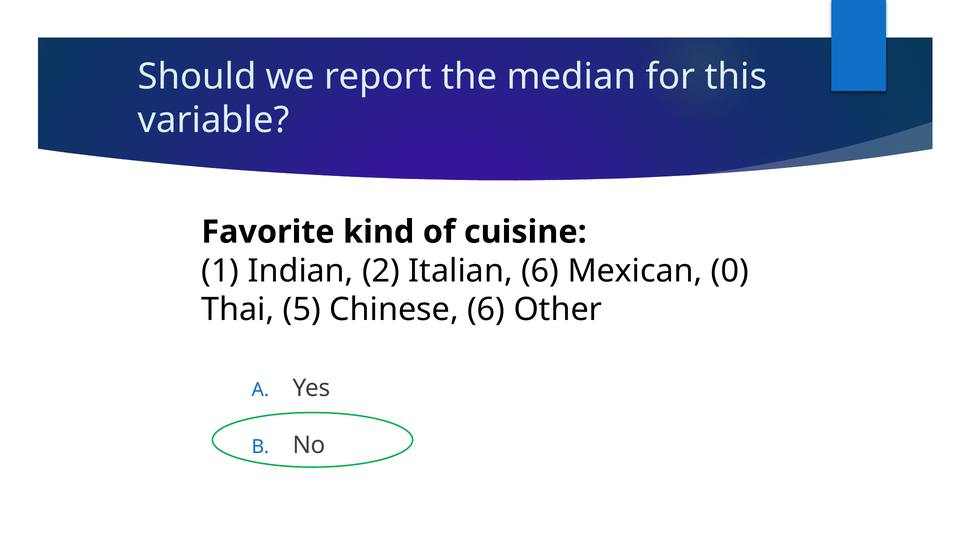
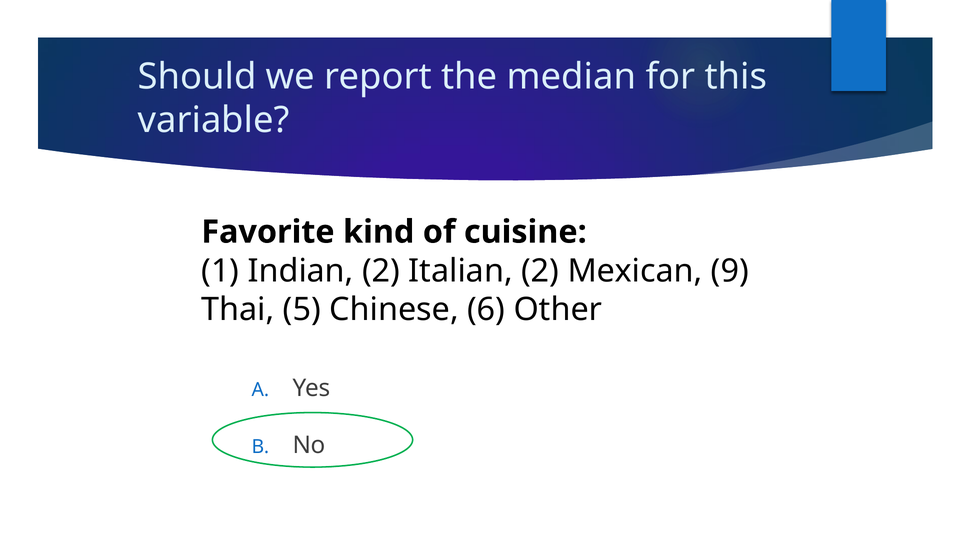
Italian 6: 6 -> 2 (540, 271)
0: 0 -> 9 (730, 271)
